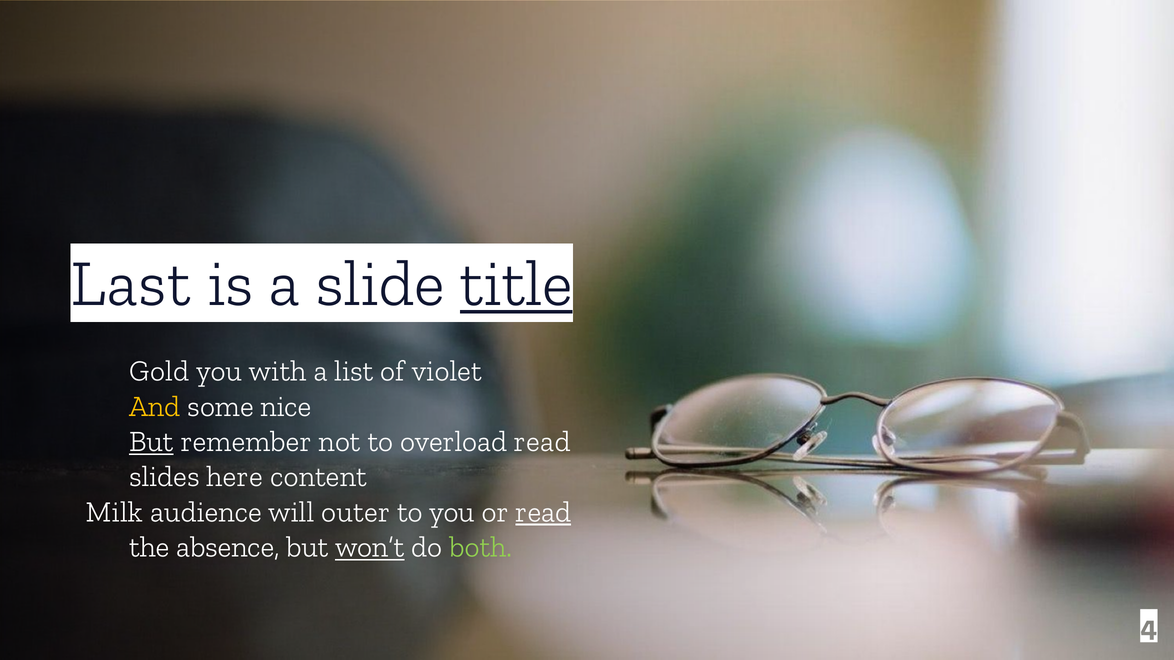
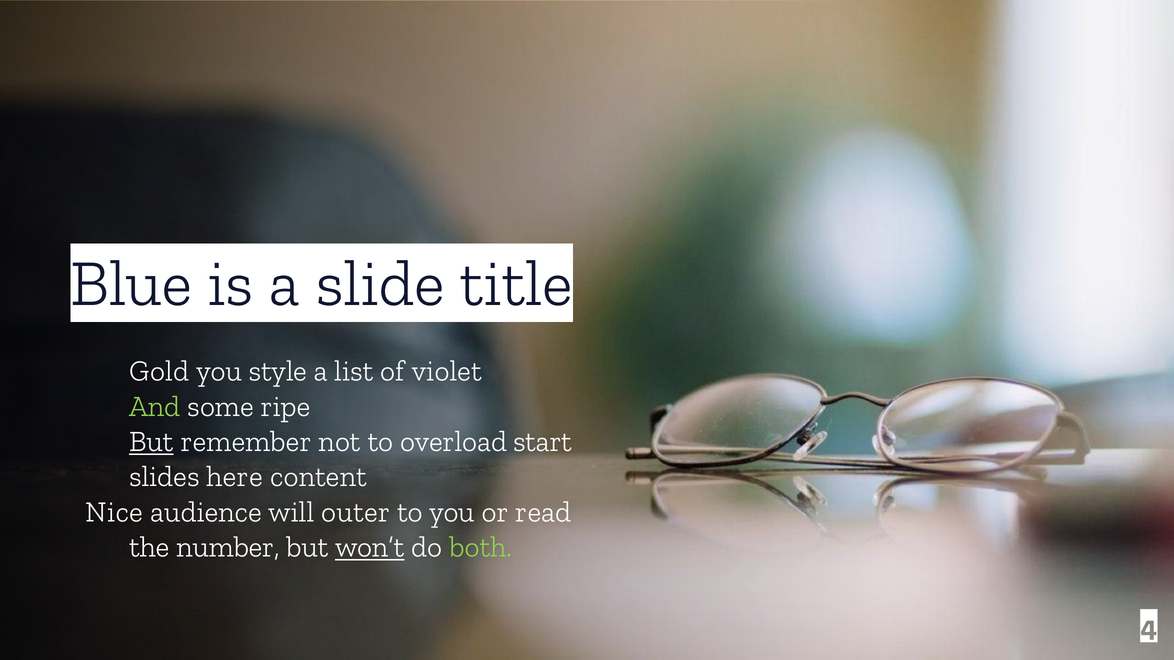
Last: Last -> Blue (131, 284)
title underline: present -> none (516, 284)
with: with -> style (278, 371)
And colour: yellow -> light green (155, 407)
nice: nice -> ripe (286, 407)
overload read: read -> start (543, 442)
Milk: Milk -> Nice (114, 512)
read underline: present -> none (543, 512)
absence: absence -> number (228, 547)
